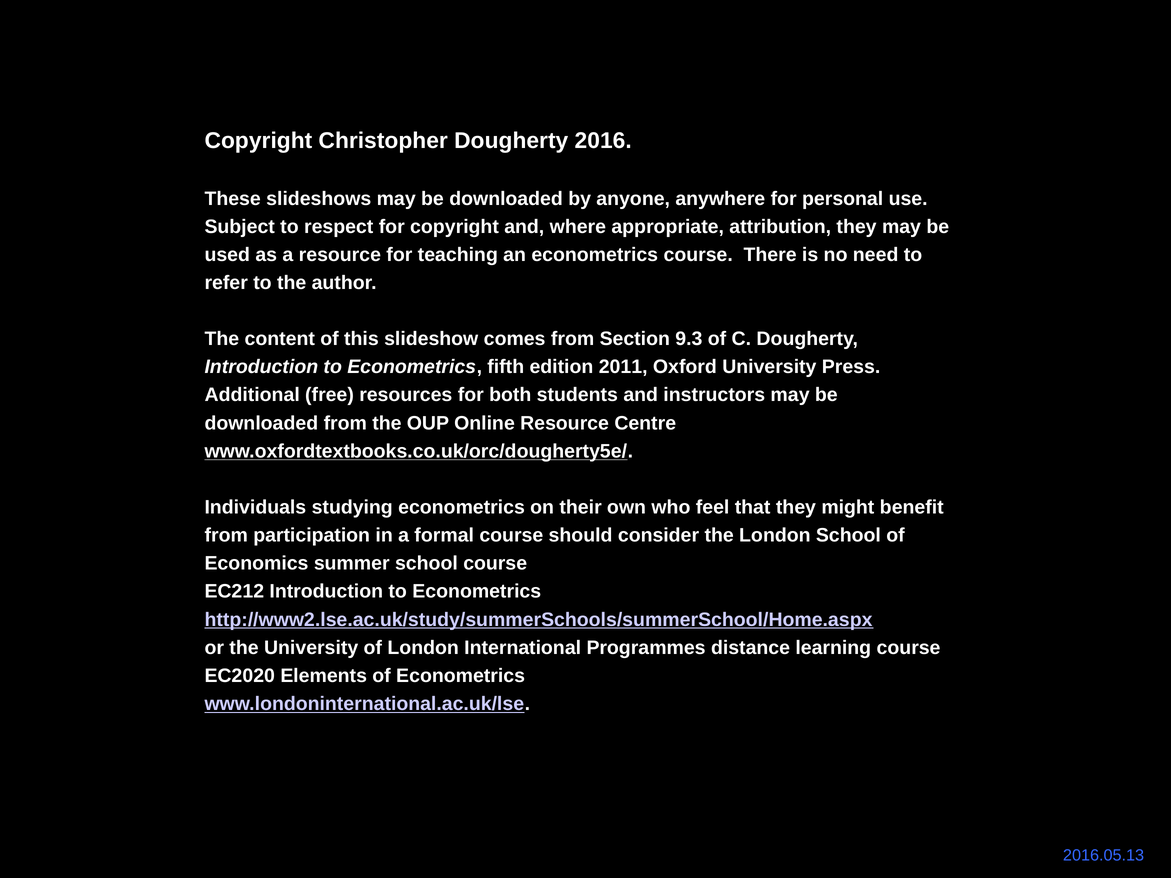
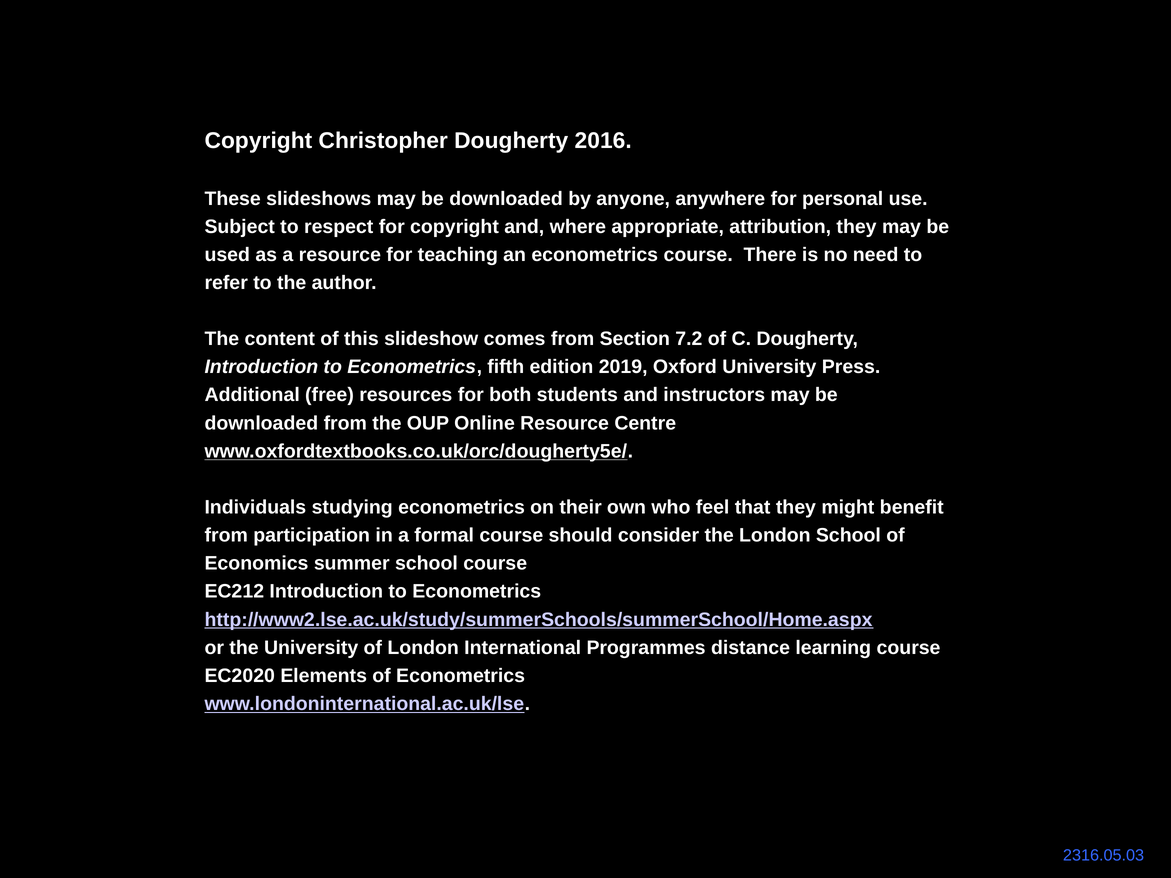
9.3: 9.3 -> 7.2 (689, 339)
2011: 2011 -> 2019 (623, 367)
2016.05.13: 2016.05.13 -> 2316.05.03 (1104, 856)
